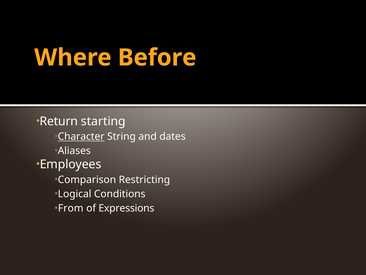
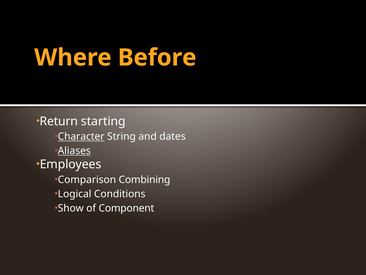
Aliases underline: none -> present (74, 151)
Restricting: Restricting -> Combining (144, 179)
From: From -> Show (71, 208)
Expressions: Expressions -> Component (126, 208)
